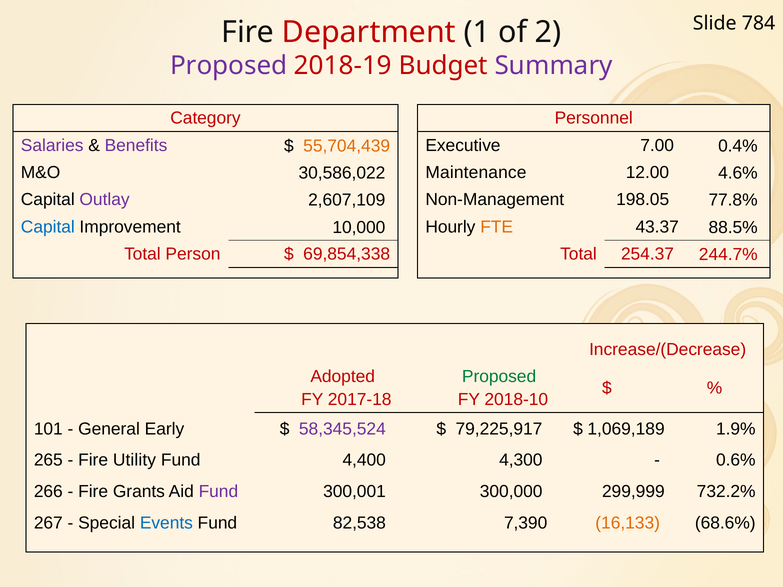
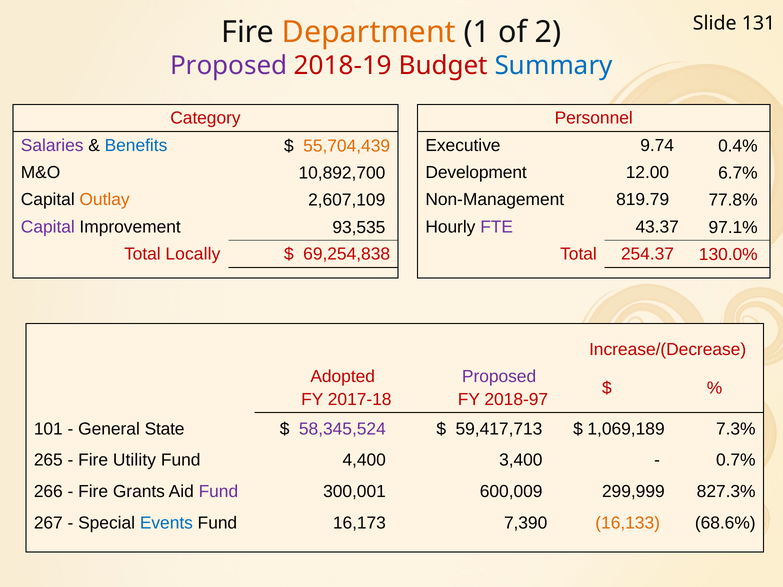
784: 784 -> 131 (759, 24)
Department colour: red -> orange (369, 32)
Summary colour: purple -> blue (554, 66)
Benefits colour: purple -> blue (136, 145)
7.00: 7.00 -> 9.74 (657, 145)
30,586,022: 30,586,022 -> 10,892,700 (342, 173)
Maintenance: Maintenance -> Development (476, 173)
4.6%: 4.6% -> 6.7% (738, 173)
Outlay colour: purple -> orange (105, 200)
198.05: 198.05 -> 819.79 (643, 200)
Capital colour: blue -> purple (48, 227)
10,000: 10,000 -> 93,535 (359, 227)
FTE colour: orange -> purple (497, 227)
88.5%: 88.5% -> 97.1% (733, 227)
Person: Person -> Locally (193, 254)
69,854,338: 69,854,338 -> 69,254,838 (347, 254)
244.7%: 244.7% -> 130.0% (728, 255)
Proposed colour: green -> purple (499, 377)
2018-10: 2018-10 -> 2018-97 (516, 399)
Early: Early -> State (165, 429)
79,225,917: 79,225,917 -> 59,417,713 (499, 429)
1.9%: 1.9% -> 7.3% (736, 429)
4,300: 4,300 -> 3,400 (521, 460)
0.6%: 0.6% -> 0.7% (736, 460)
300,000: 300,000 -> 600,009 (511, 492)
732.2%: 732.2% -> 827.3% (726, 492)
82,538: 82,538 -> 16,173 (359, 523)
